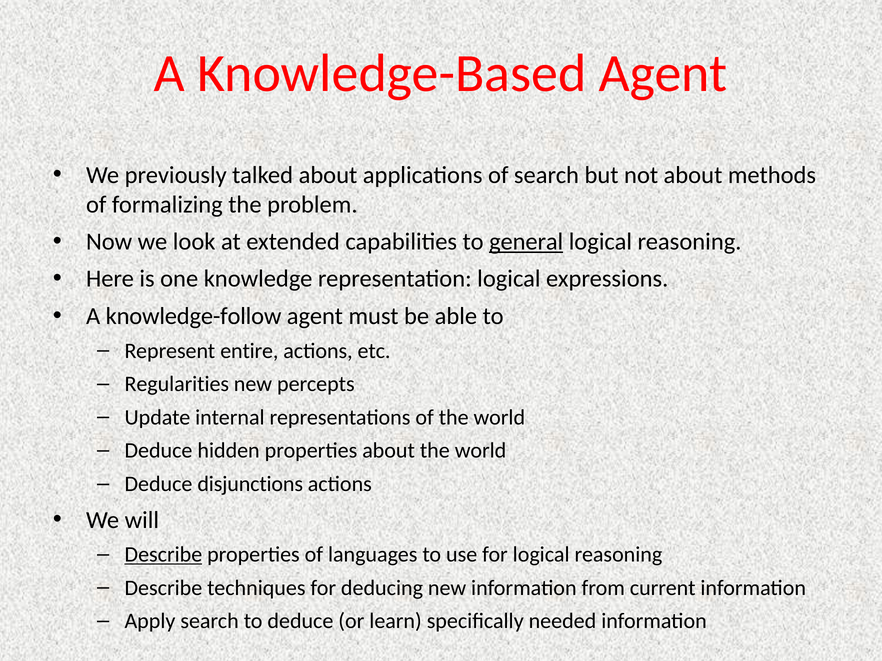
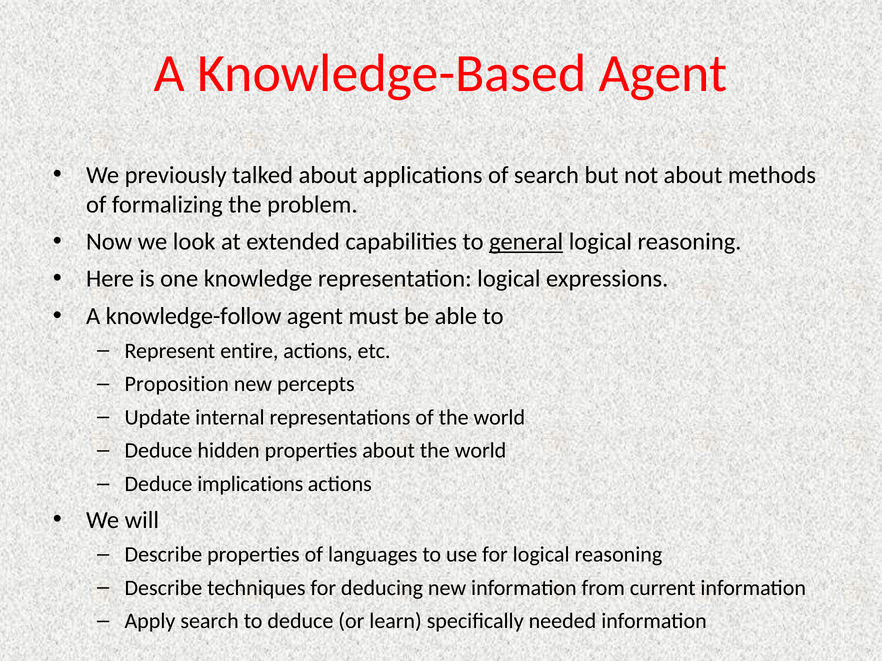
Regularities: Regularities -> Proposition (177, 384)
disjunctions: disjunctions -> implications (250, 484)
Describe underline: present -> none (163, 555)
